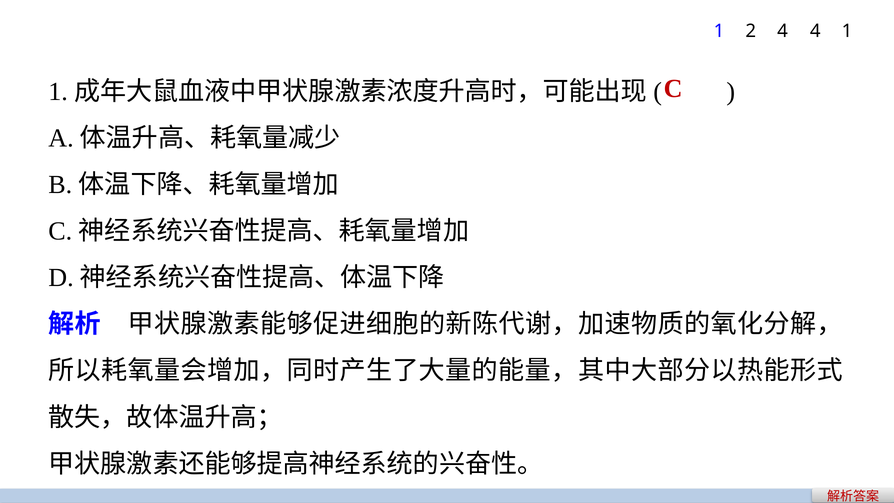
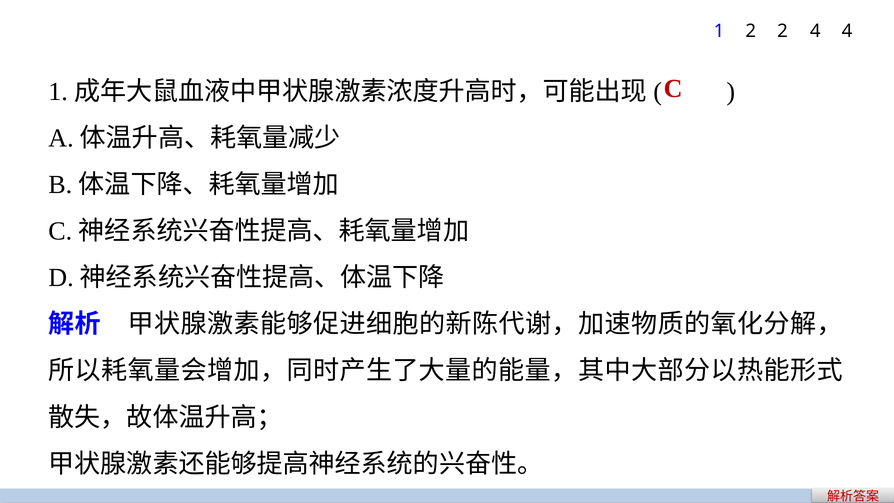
2 4: 4 -> 2 (782, 31)
4 1: 1 -> 4 (847, 31)
